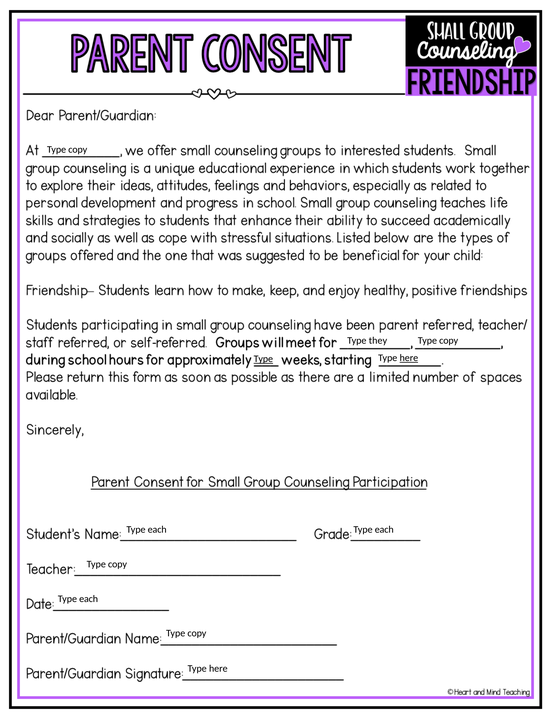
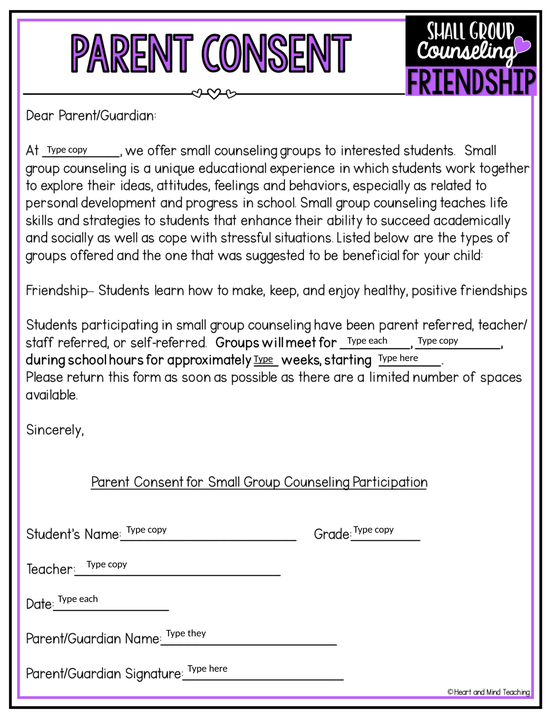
they: they -> each (378, 340)
here underline: present -> none (409, 358)
each: each -> copy (157, 529)
each: each -> copy (384, 529)
copy: copy -> they (197, 633)
